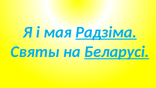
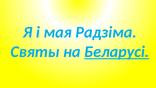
Радзіма underline: present -> none (106, 32)
